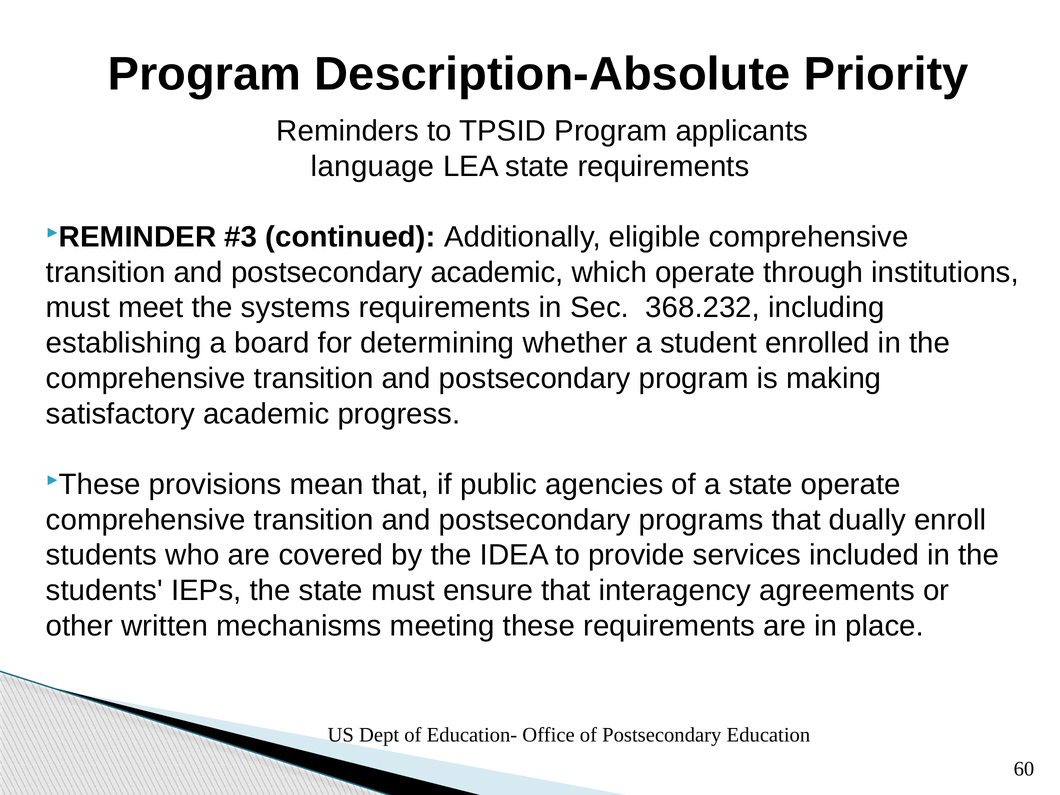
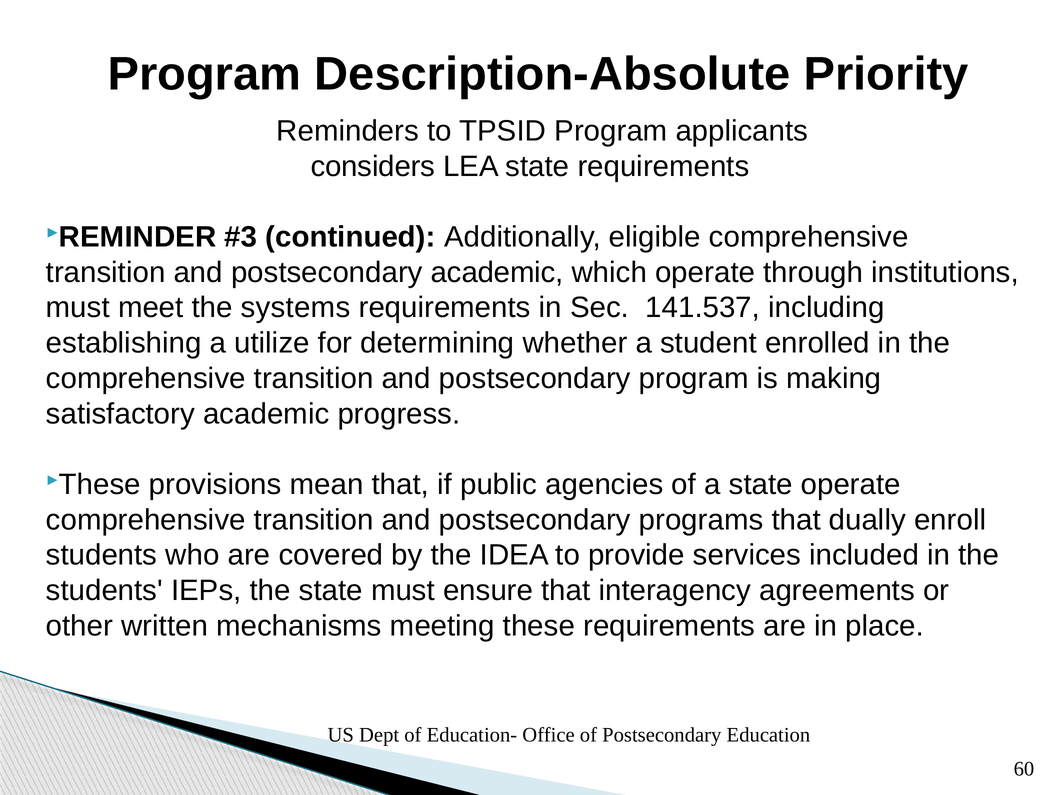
language: language -> considers (373, 166)
368.232: 368.232 -> 141.537 (703, 308)
board: board -> utilize (272, 343)
